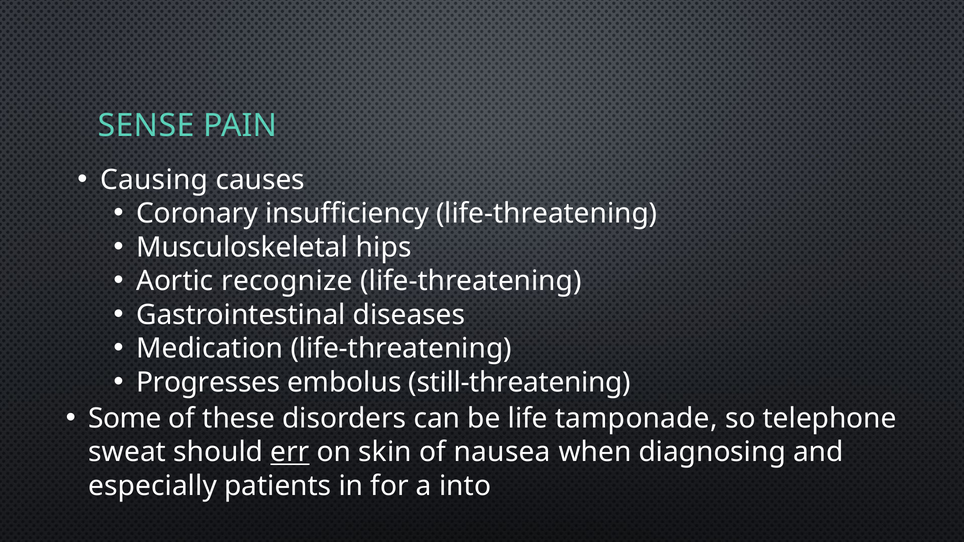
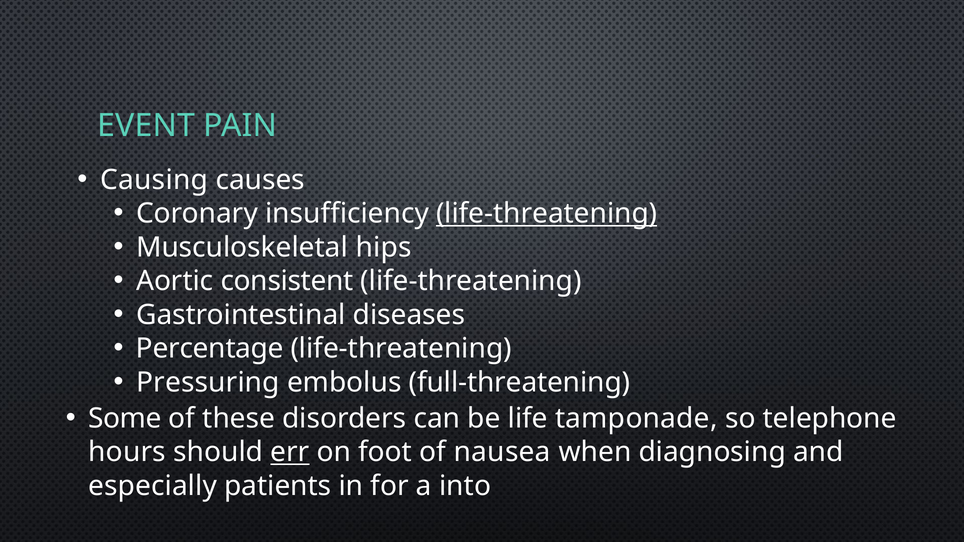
SENSE: SENSE -> EVENT (146, 126)
life-threatening underline: none -> present (547, 214)
recognize: recognize -> consistent (287, 281)
Medication: Medication -> Percentage (210, 349)
Progresses: Progresses -> Pressuring (208, 383)
still-threatening: still-threatening -> full-threatening (519, 383)
sweat: sweat -> hours (127, 452)
skin: skin -> foot (385, 452)
